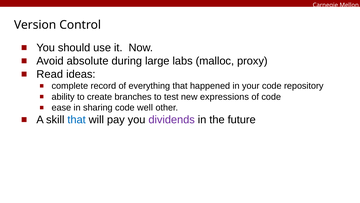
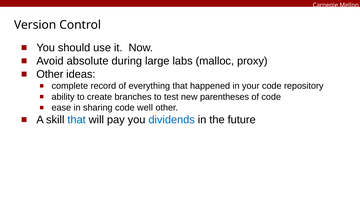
Read: Read -> Other (50, 74)
expressions: expressions -> parentheses (225, 97)
dividends colour: purple -> blue (172, 120)
